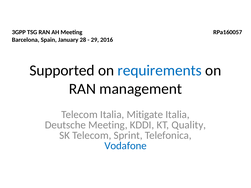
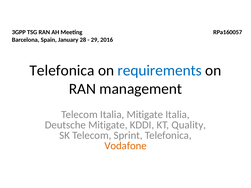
Supported: Supported -> Telefonica (62, 71)
Deutsche Meeting: Meeting -> Mitigate (108, 125)
Vodafone colour: blue -> orange (126, 146)
